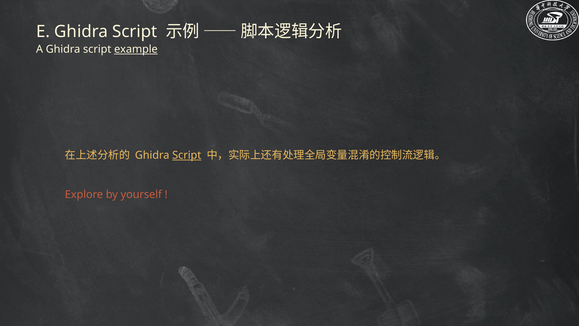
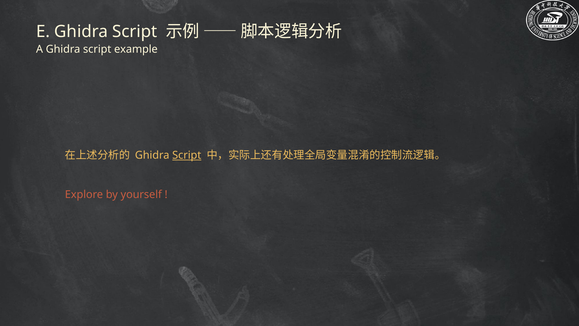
example underline: present -> none (136, 49)
